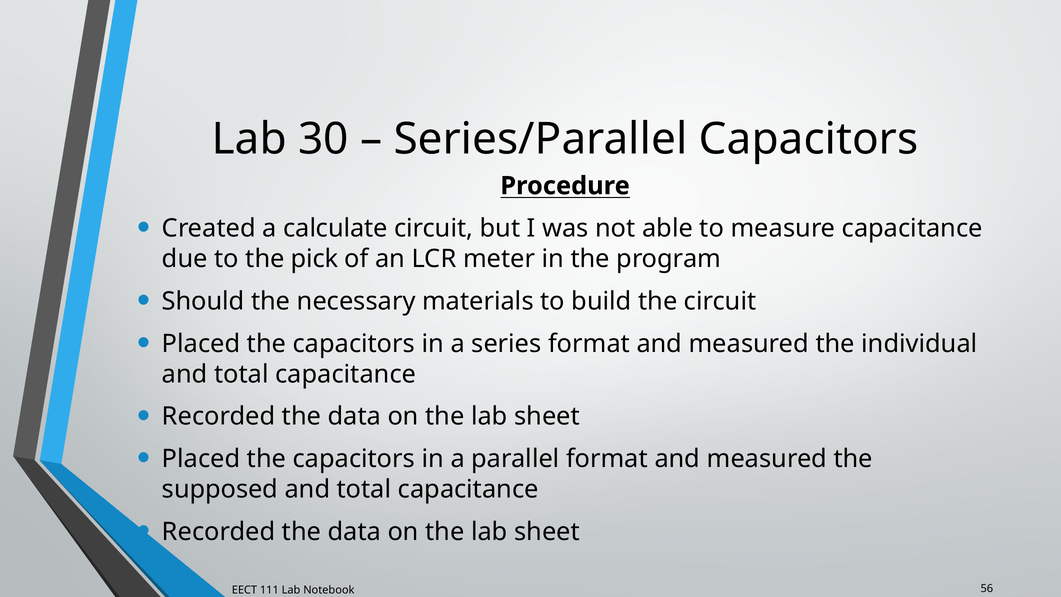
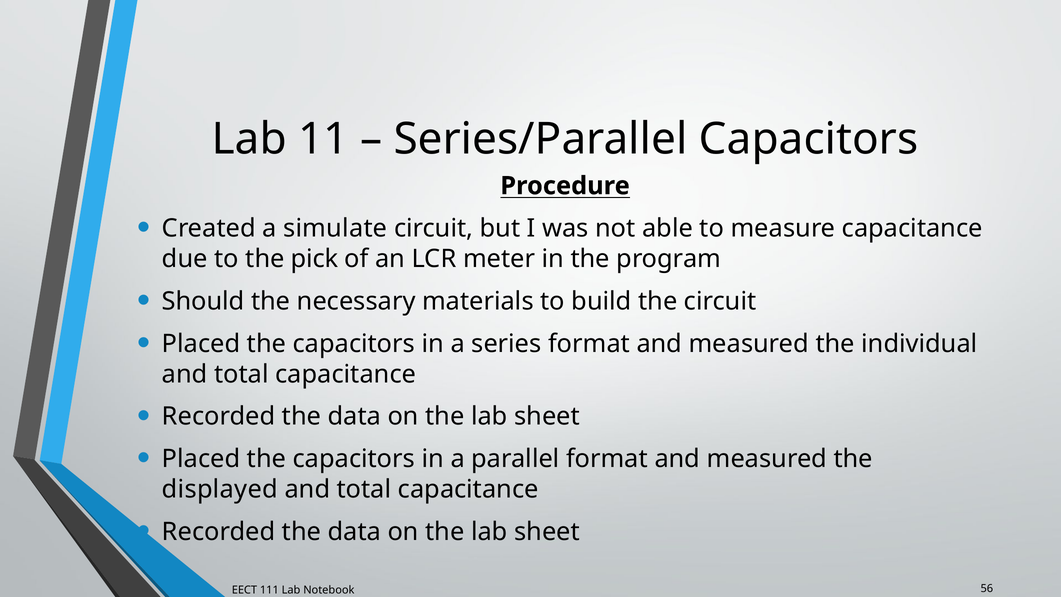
30: 30 -> 11 (323, 139)
calculate: calculate -> simulate (335, 228)
supposed: supposed -> displayed (220, 489)
